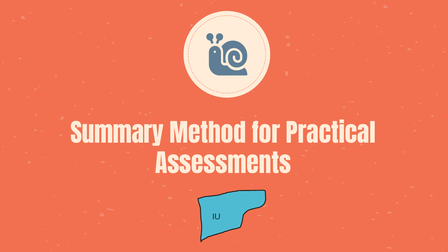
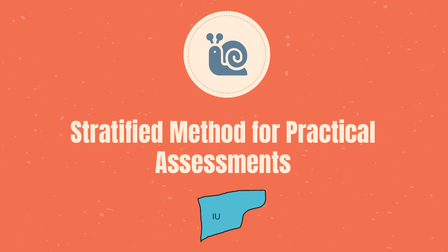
Summary: Summary -> Stratified (117, 135)
